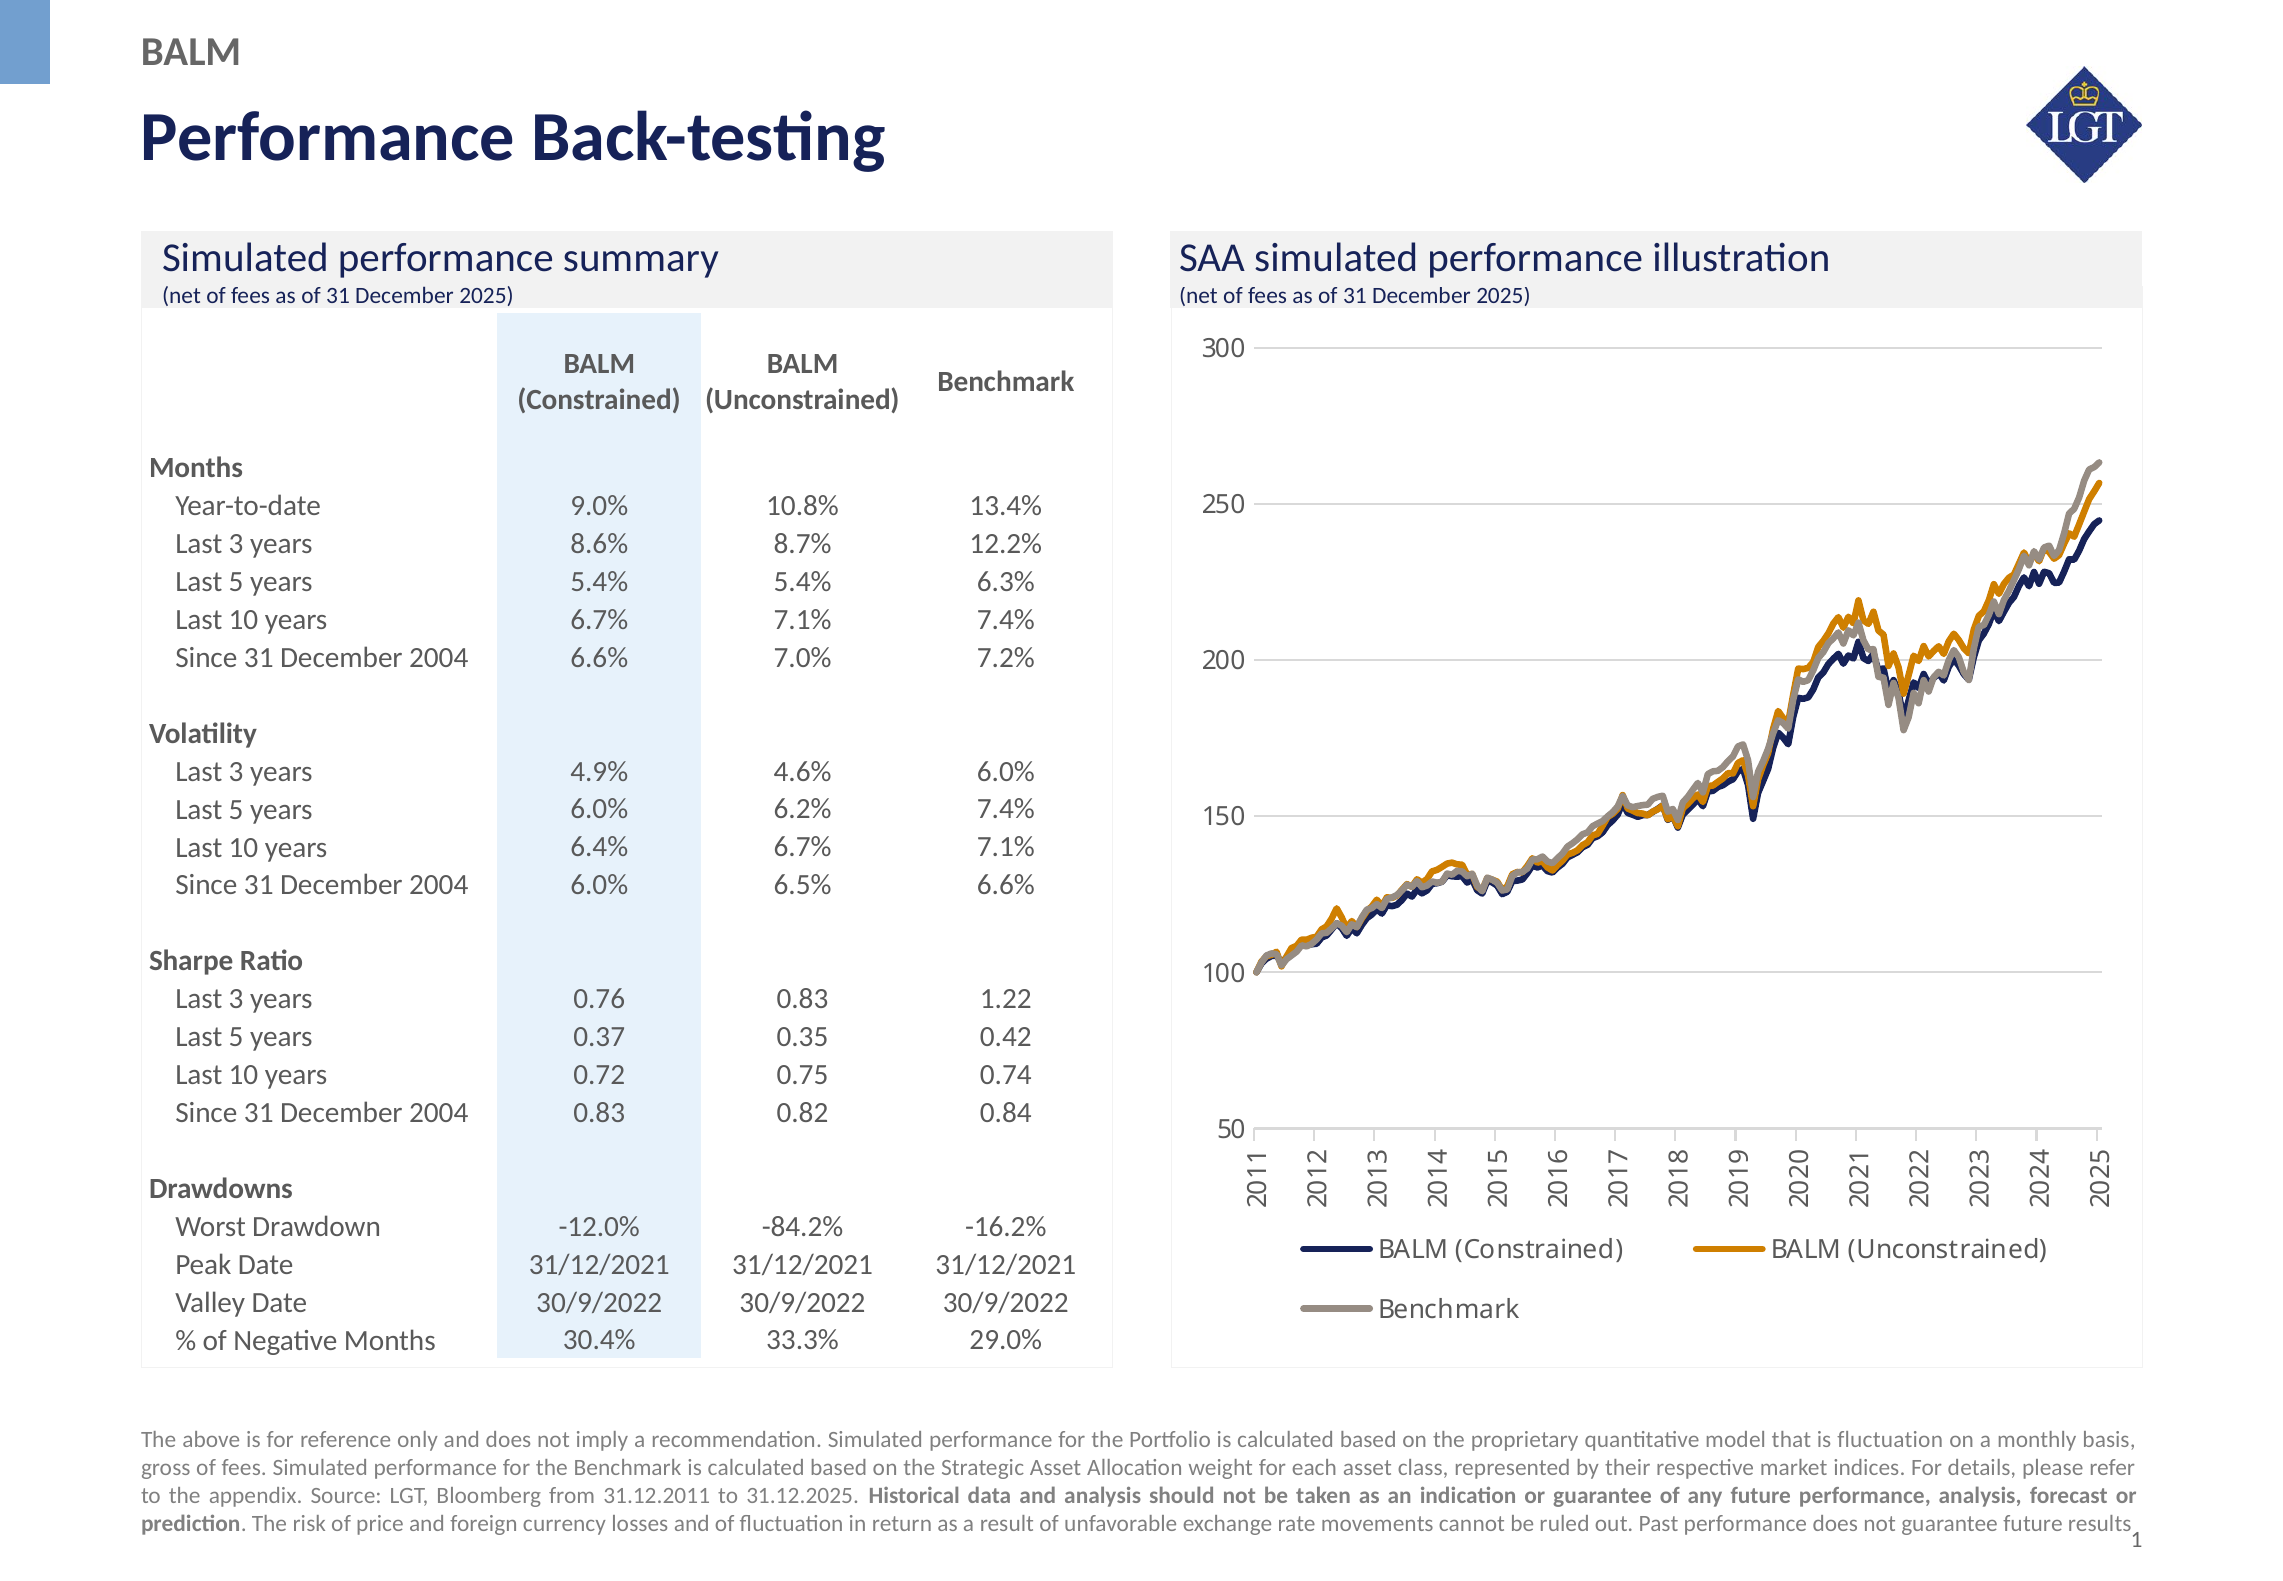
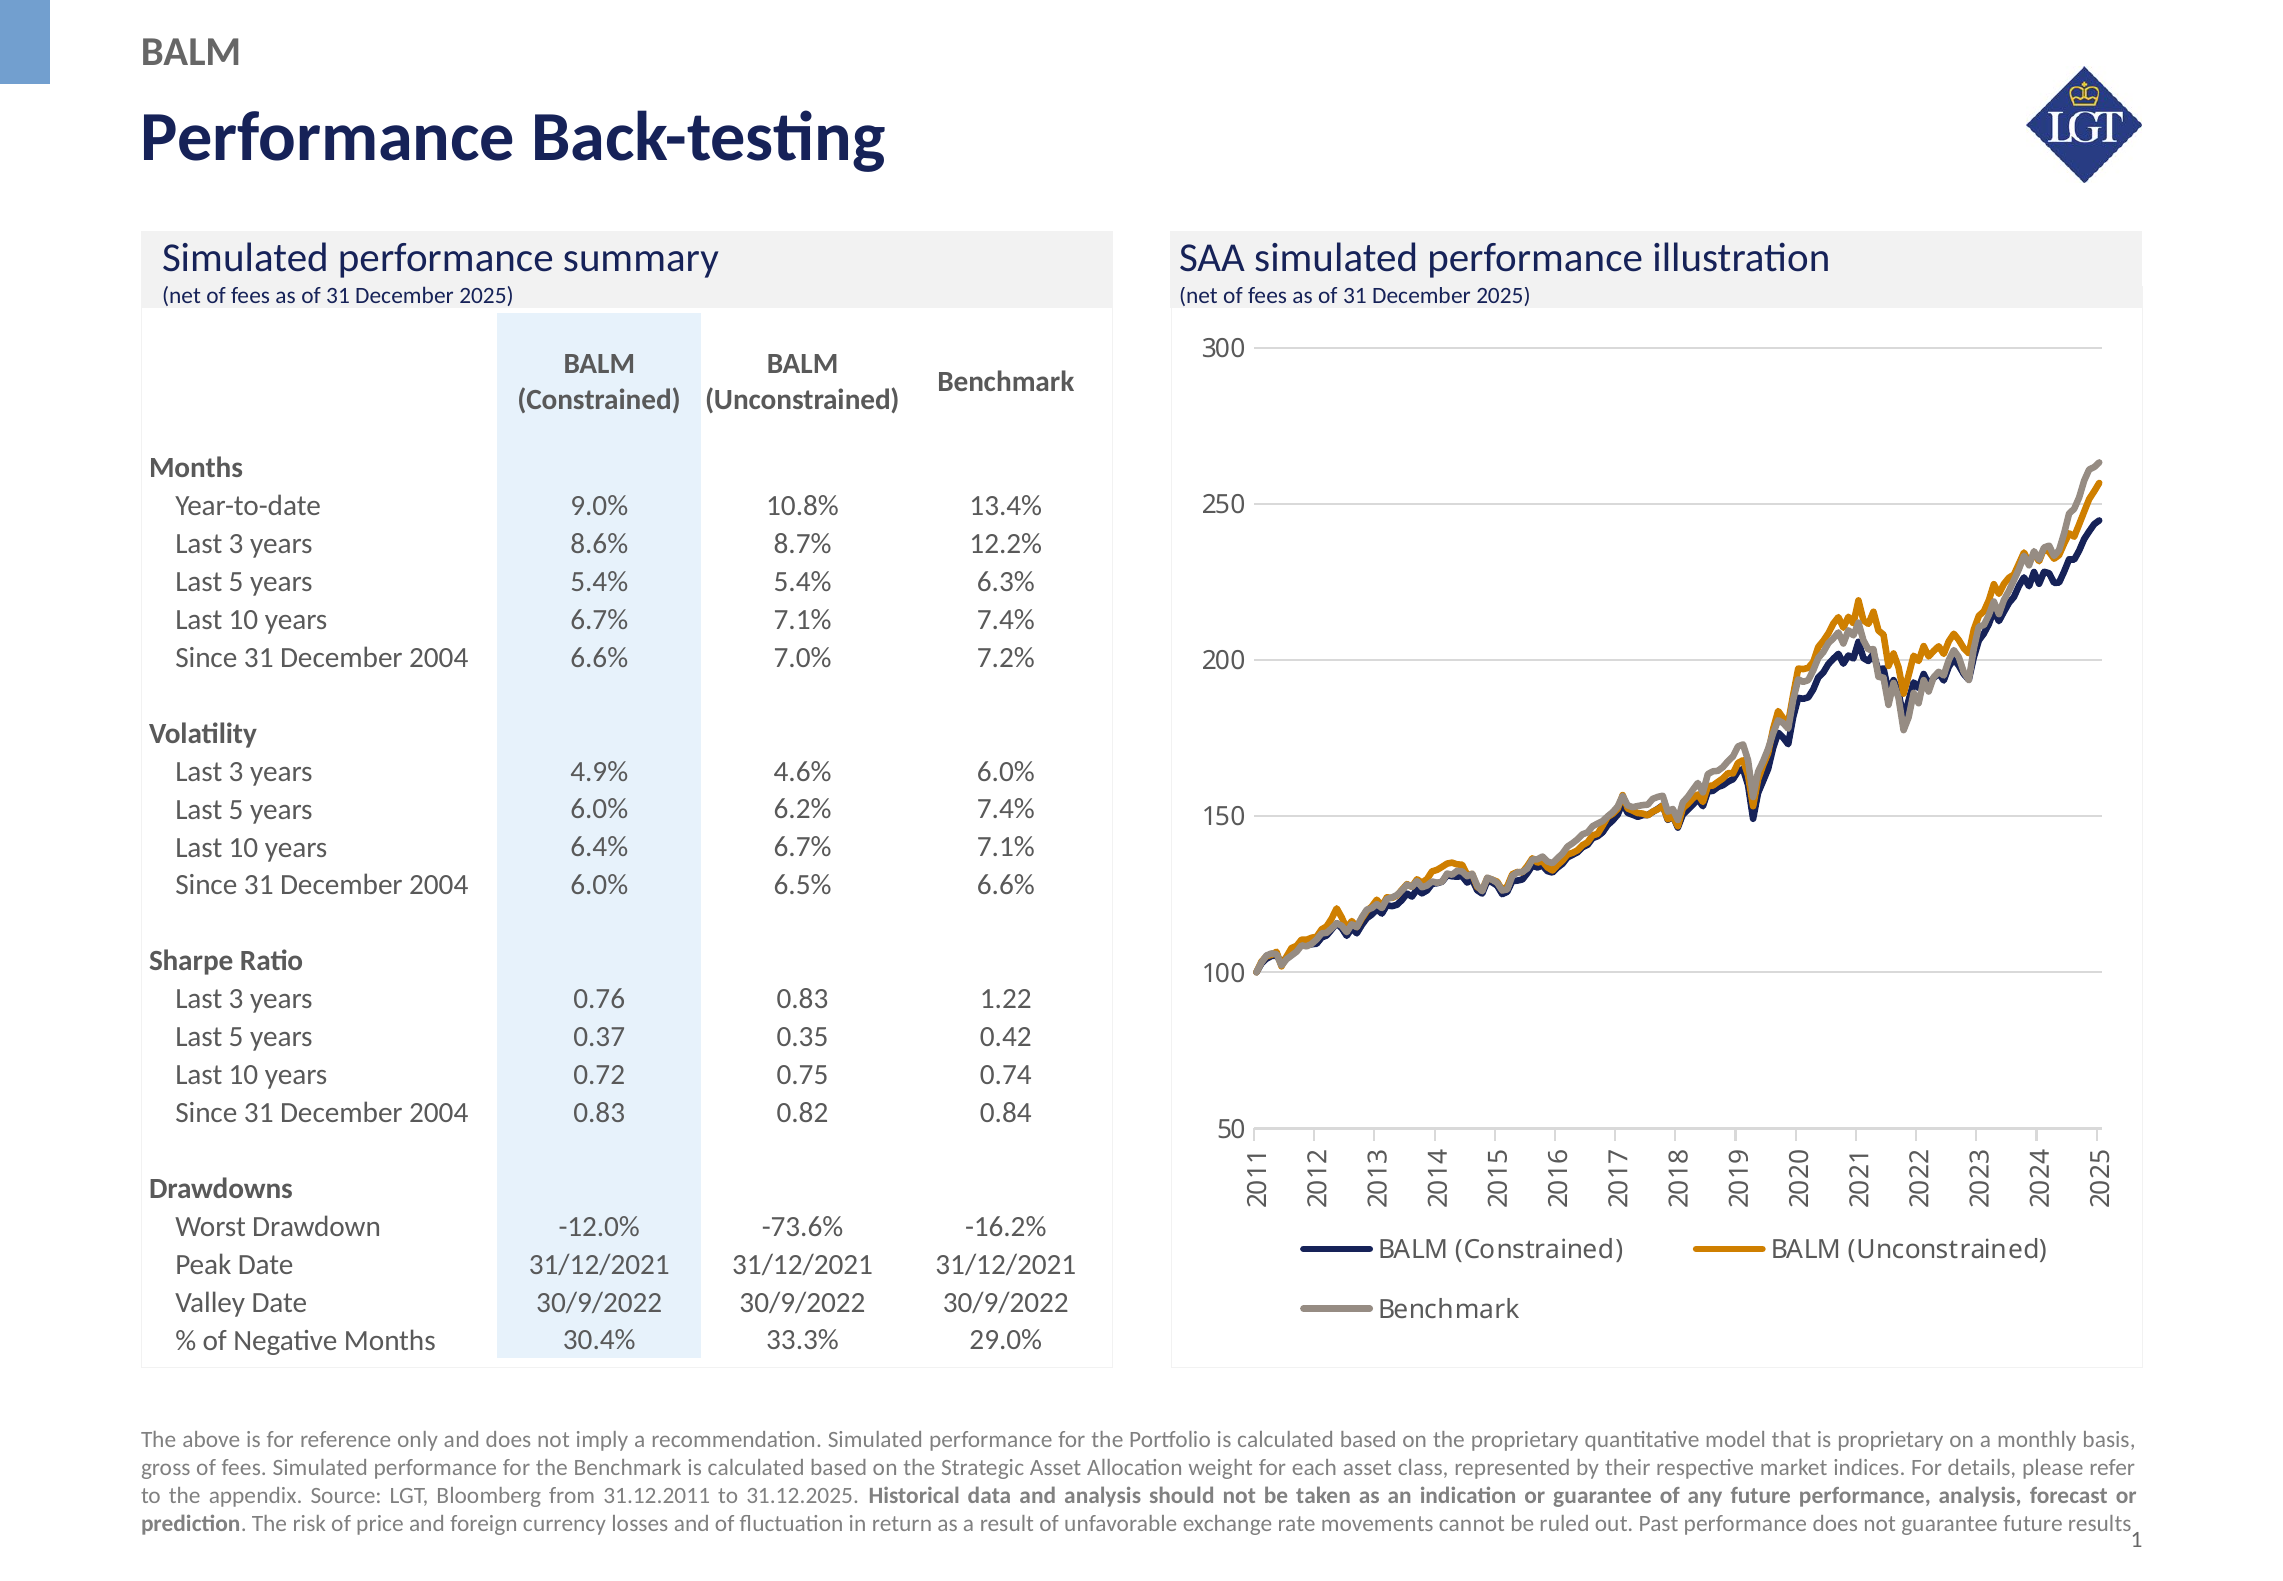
-84.2%: -84.2% -> -73.6% (803, 1226)
is fluctuation: fluctuation -> proprietary (1890, 1439)
